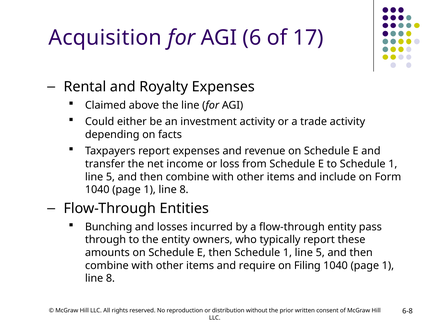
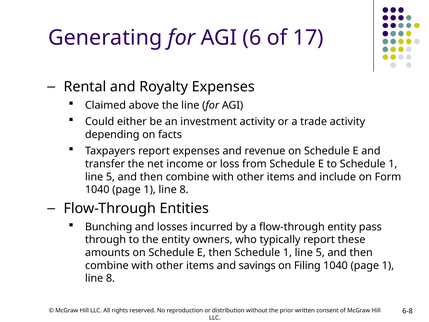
Acquisition: Acquisition -> Generating (105, 38)
require: require -> savings (257, 265)
